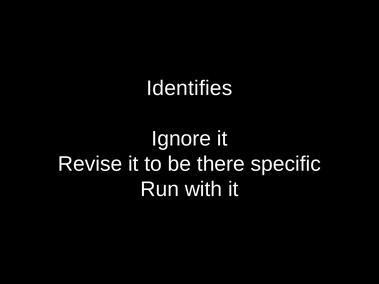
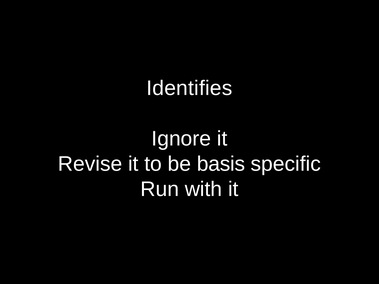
there: there -> basis (221, 164)
